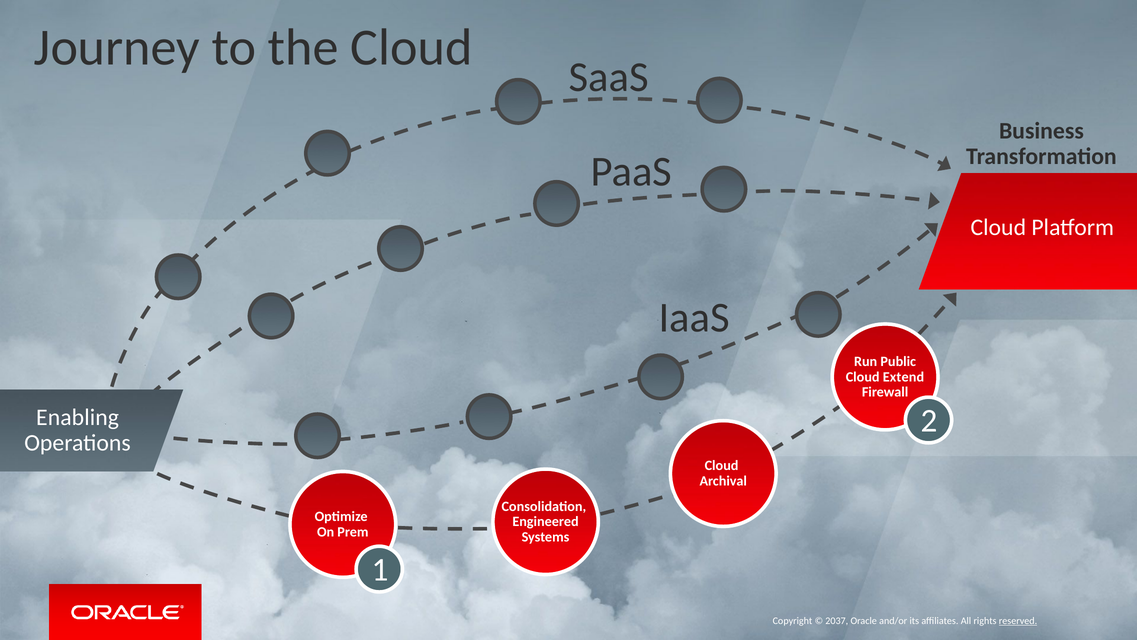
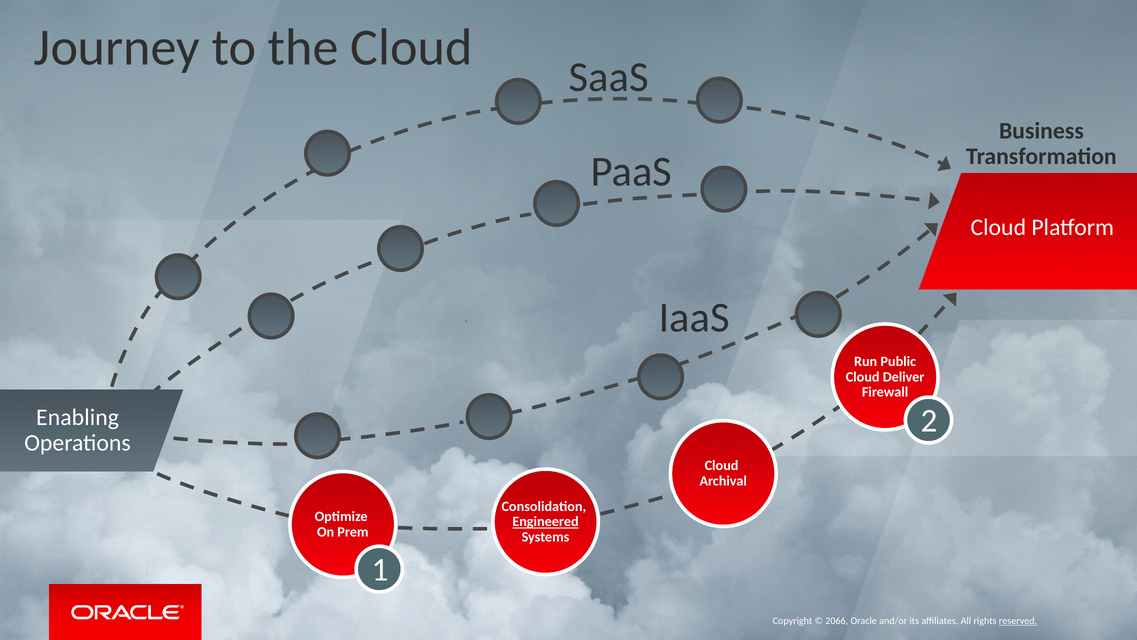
Extend: Extend -> Deliver (904, 377)
Engineered underline: none -> present (546, 522)
2037: 2037 -> 2066 (837, 621)
